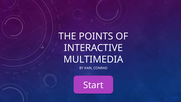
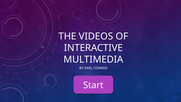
POINTS: POINTS -> VIDEOS (96, 36)
